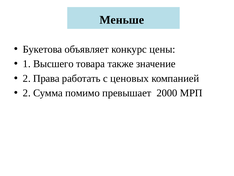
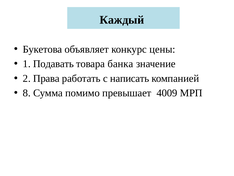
Меньше: Меньше -> Каждый (122, 20)
Высшего: Высшего -> Подавать (53, 64)
также: также -> банка (120, 64)
ценовых: ценовых -> написать (130, 78)
2: 2 -> 8 (27, 93)
2000: 2000 -> 4009 (167, 93)
